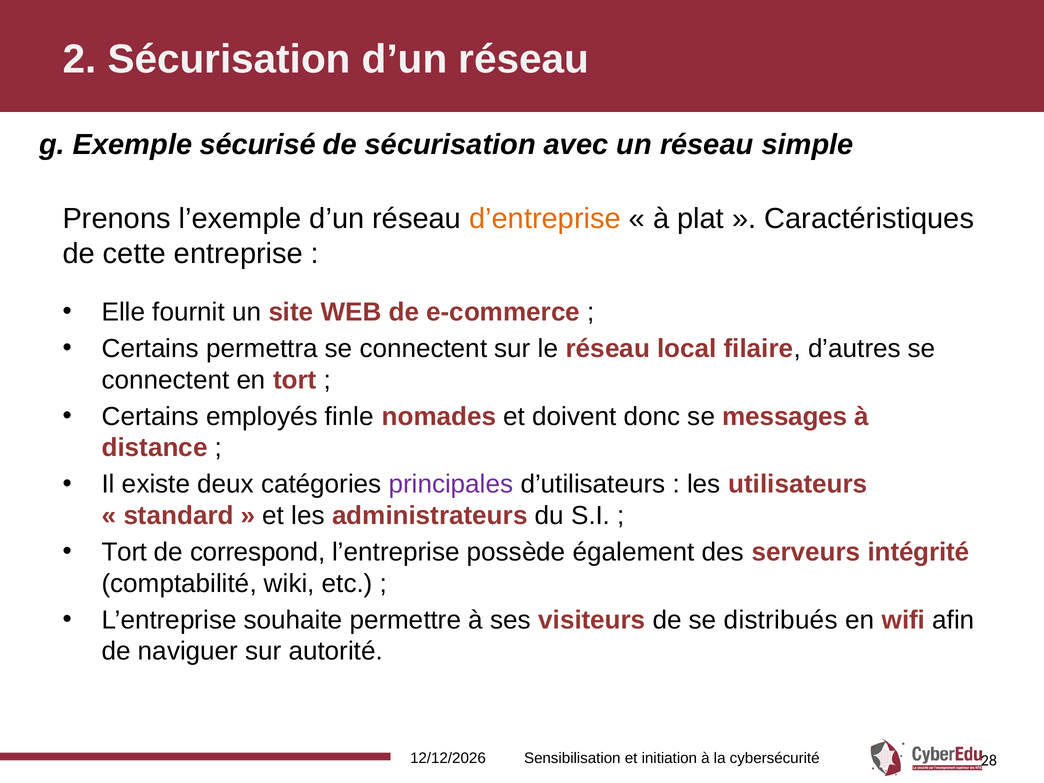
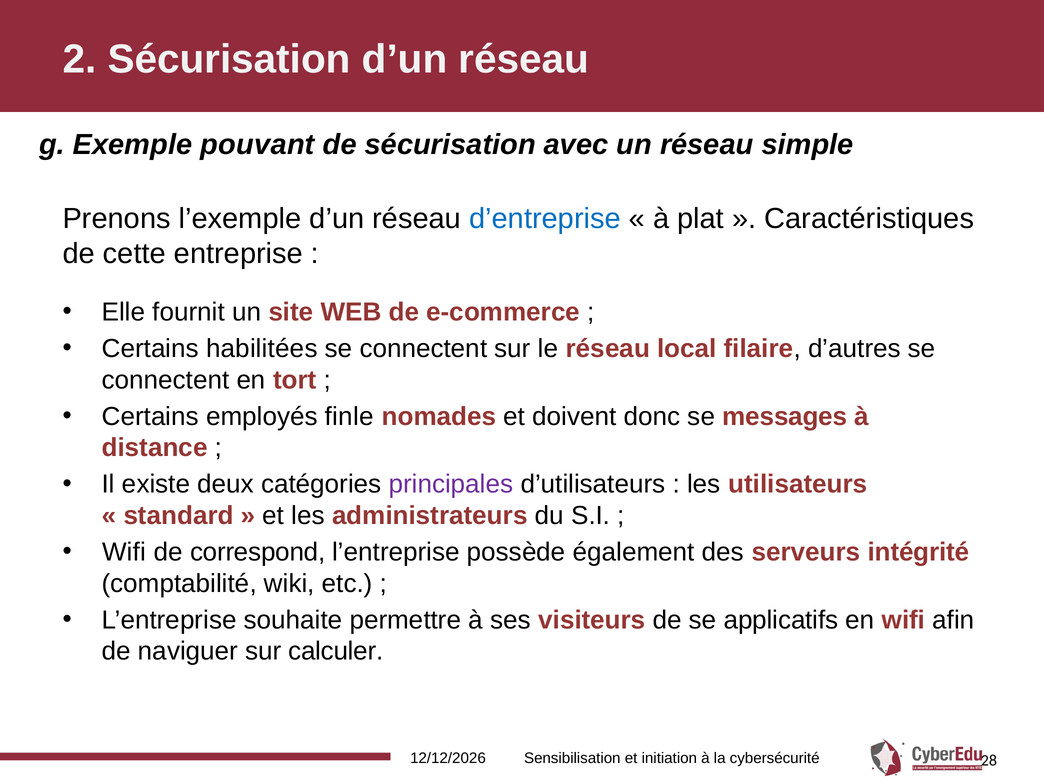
sécurisé: sécurisé -> pouvant (258, 145)
d’entreprise colour: orange -> blue (545, 219)
permettra: permettra -> habilitées (262, 349)
Tort: Tort -> Wifi (124, 552)
distribués: distribués -> applicatifs (781, 620)
autorité: autorité -> calculer (336, 651)
